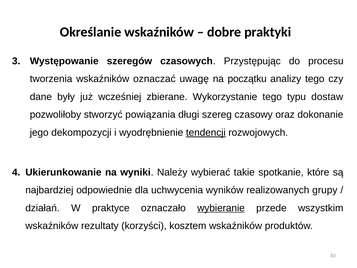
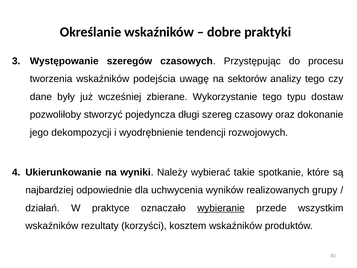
oznaczać: oznaczać -> podejścia (154, 79)
początku: początku -> sektorów (247, 79)
powiązania: powiązania -> pojedyncza (150, 115)
tendencji underline: present -> none (206, 132)
